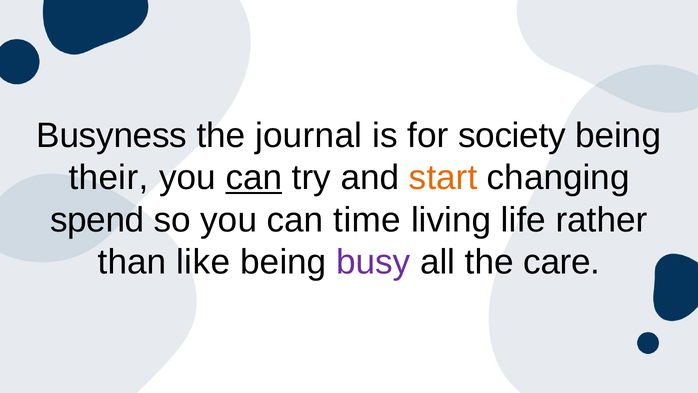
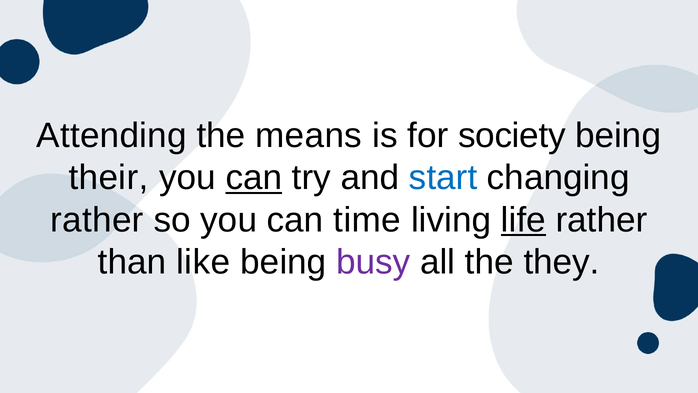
Busyness: Busyness -> Attending (112, 135)
journal: journal -> means (309, 135)
start colour: orange -> blue (443, 178)
spend: spend -> rather (97, 220)
life underline: none -> present (523, 220)
care: care -> they (562, 262)
